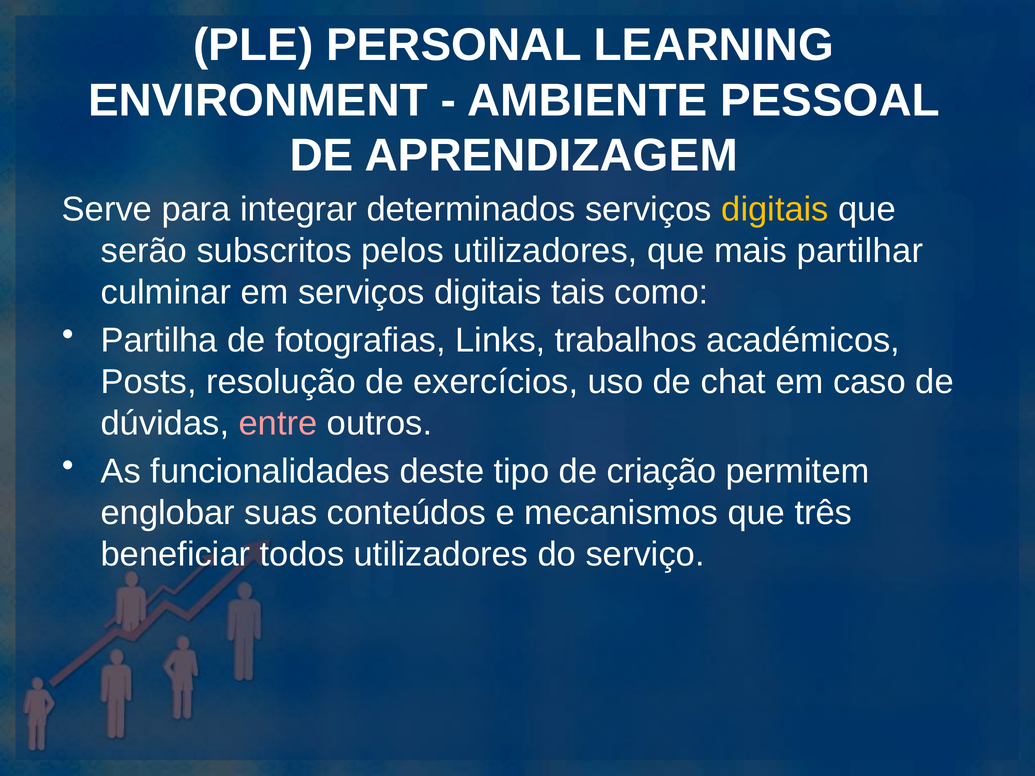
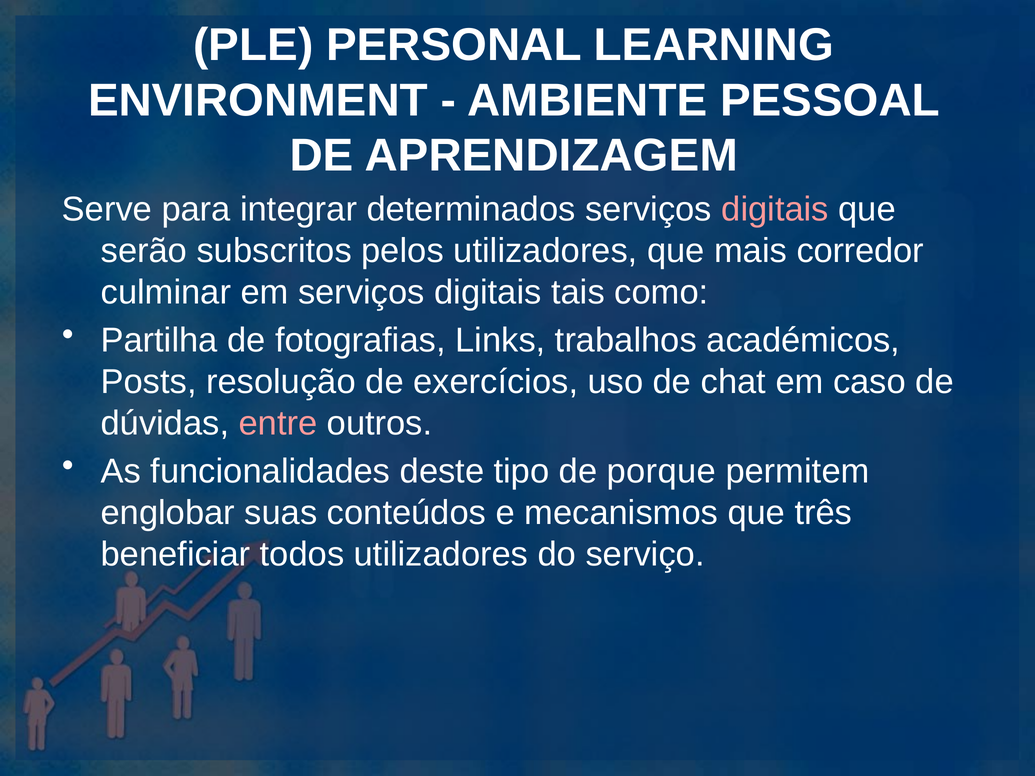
digitais colour: yellow -> pink (775, 209)
partilhar: partilhar -> corredor (860, 251)
criação: criação -> porque (661, 472)
